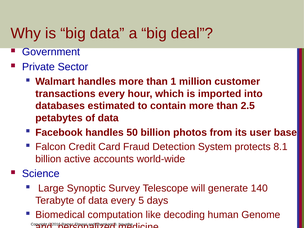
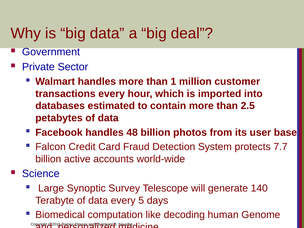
50: 50 -> 48 (132, 132)
8.1: 8.1 -> 7.7 (280, 147)
